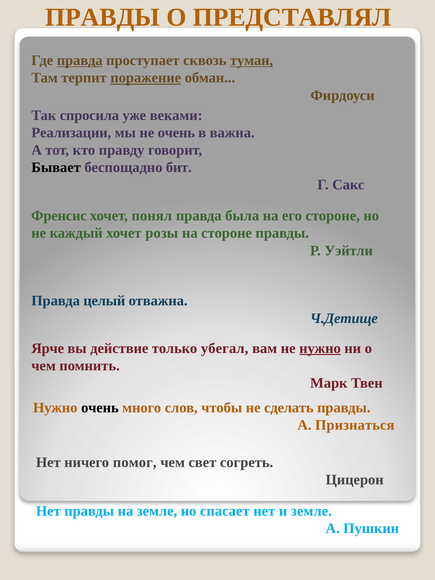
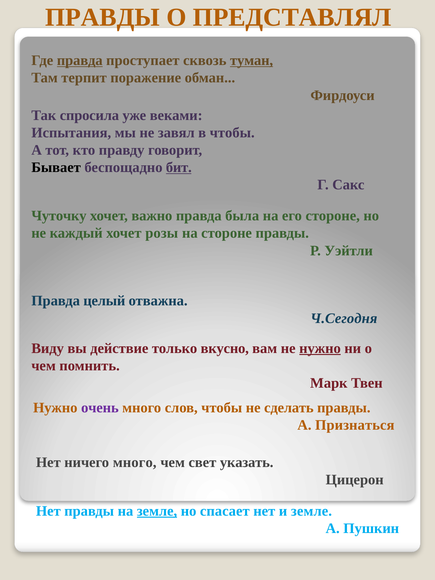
поражение underline: present -> none (146, 78)
Реализации: Реализации -> Испытания (71, 133)
не очень: очень -> завял (176, 133)
в важна: важна -> чтобы (232, 133)
бит underline: none -> present (179, 167)
Френсис: Френсис -> Чуточку (59, 216)
понял: понял -> важно (152, 216)
Ч.Детище: Ч.Детище -> Ч.Сегодня (344, 318)
Ярче: Ярче -> Виду (48, 348)
убегал: убегал -> вкусно (225, 348)
очень colour: black -> purple (100, 408)
ничего помог: помог -> много (135, 462)
согреть: согреть -> указать (247, 462)
земле underline: none -> present (157, 511)
